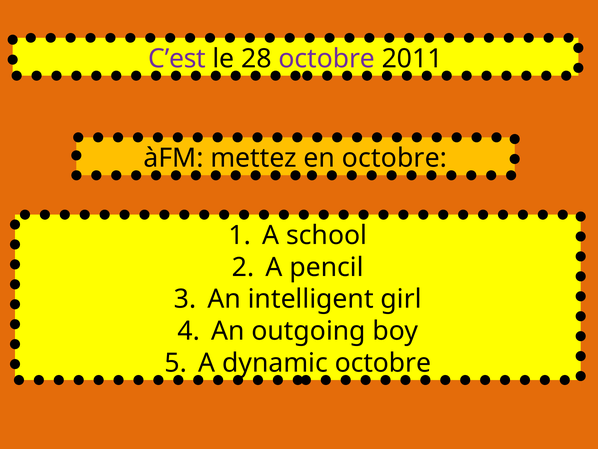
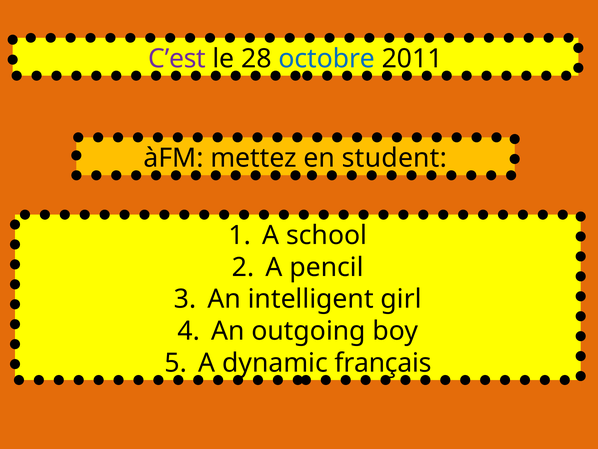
octobre colour: purple -> blue (327, 59)
en octobre: octobre -> student (394, 158)
dynamic octobre: octobre -> français (383, 363)
